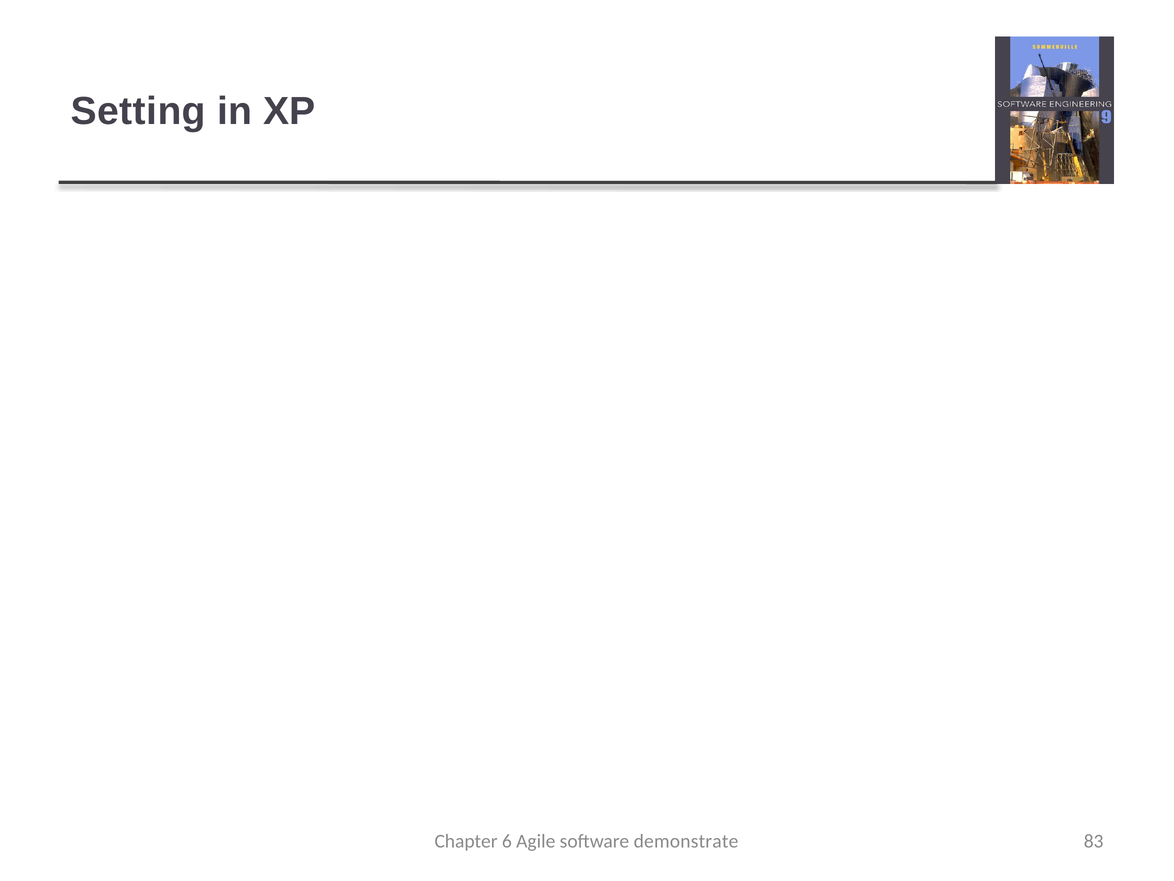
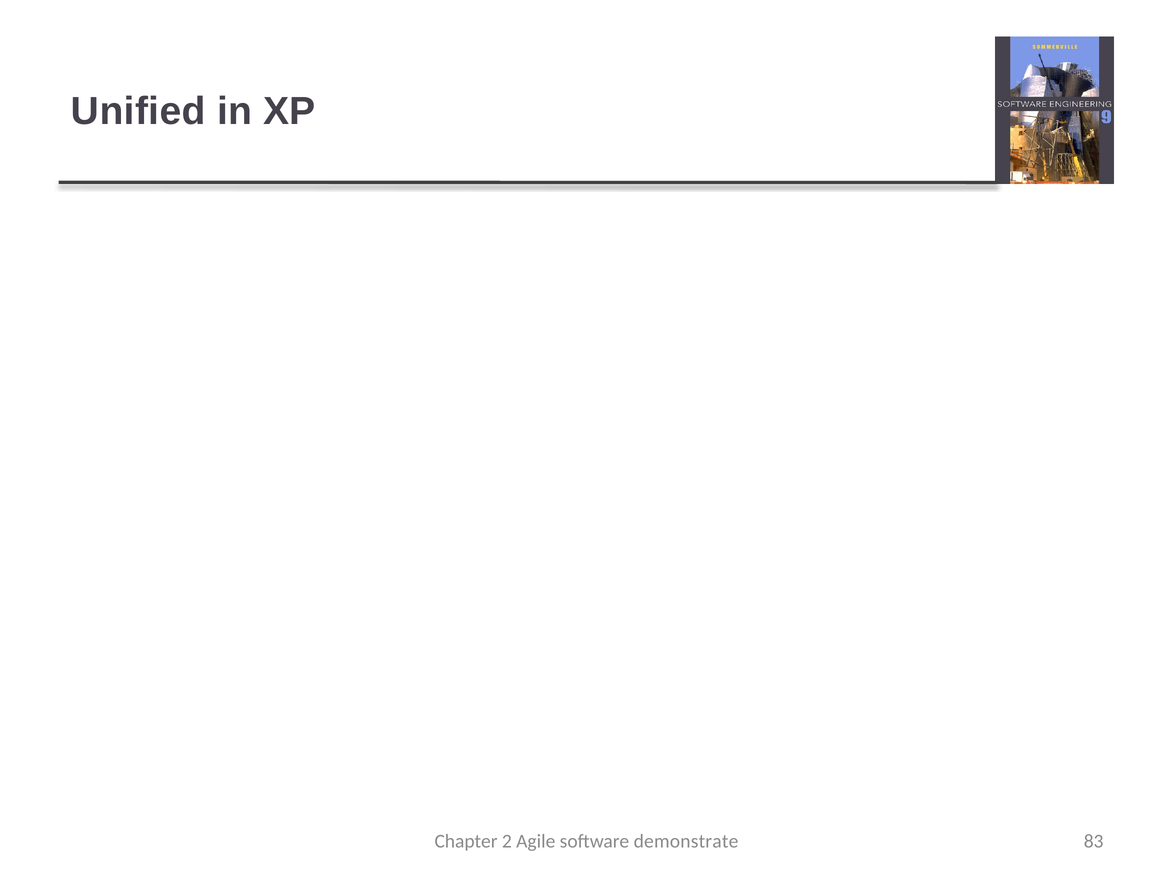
Setting: Setting -> Unified (138, 111)
6: 6 -> 2 (507, 841)
